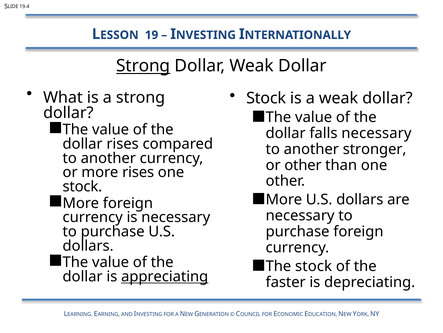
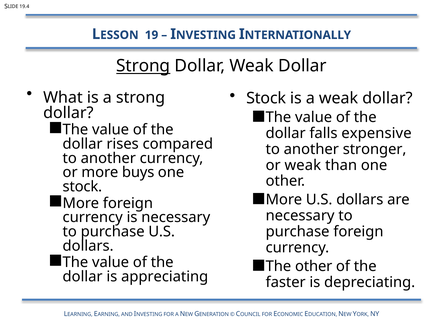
falls necessary: necessary -> expensive (376, 133)
or other: other -> weak (303, 165)
more rises: rises -> buys (138, 172)
The stock: stock -> other (314, 266)
appreciating underline: present -> none (165, 276)
